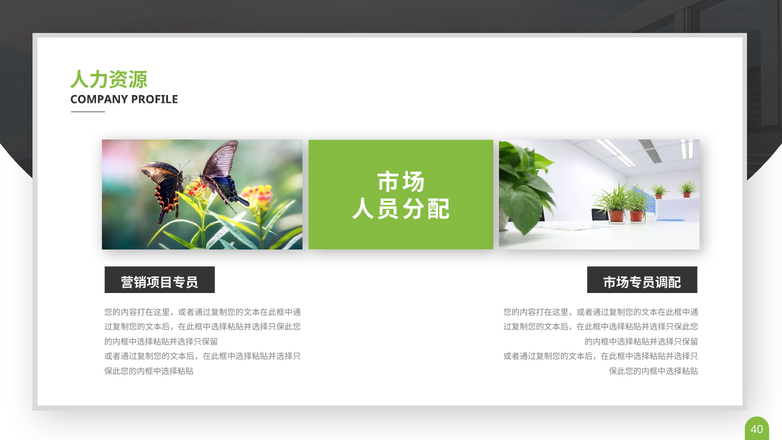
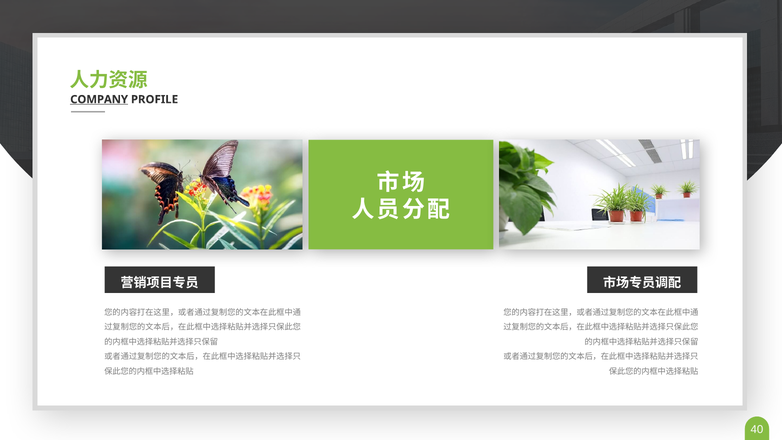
COMPANY underline: none -> present (99, 99)
